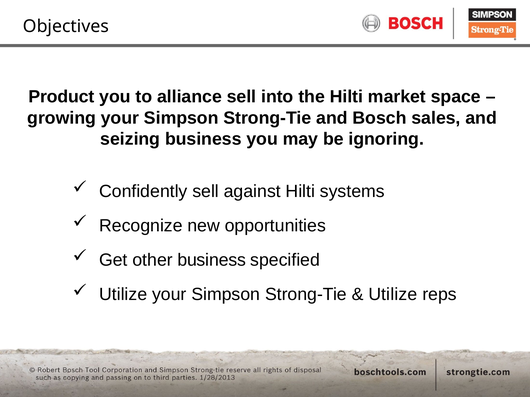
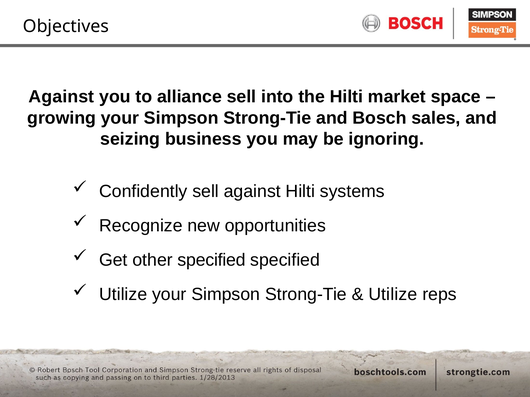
Product: Product -> Against (61, 97)
other business: business -> specified (212, 260)
